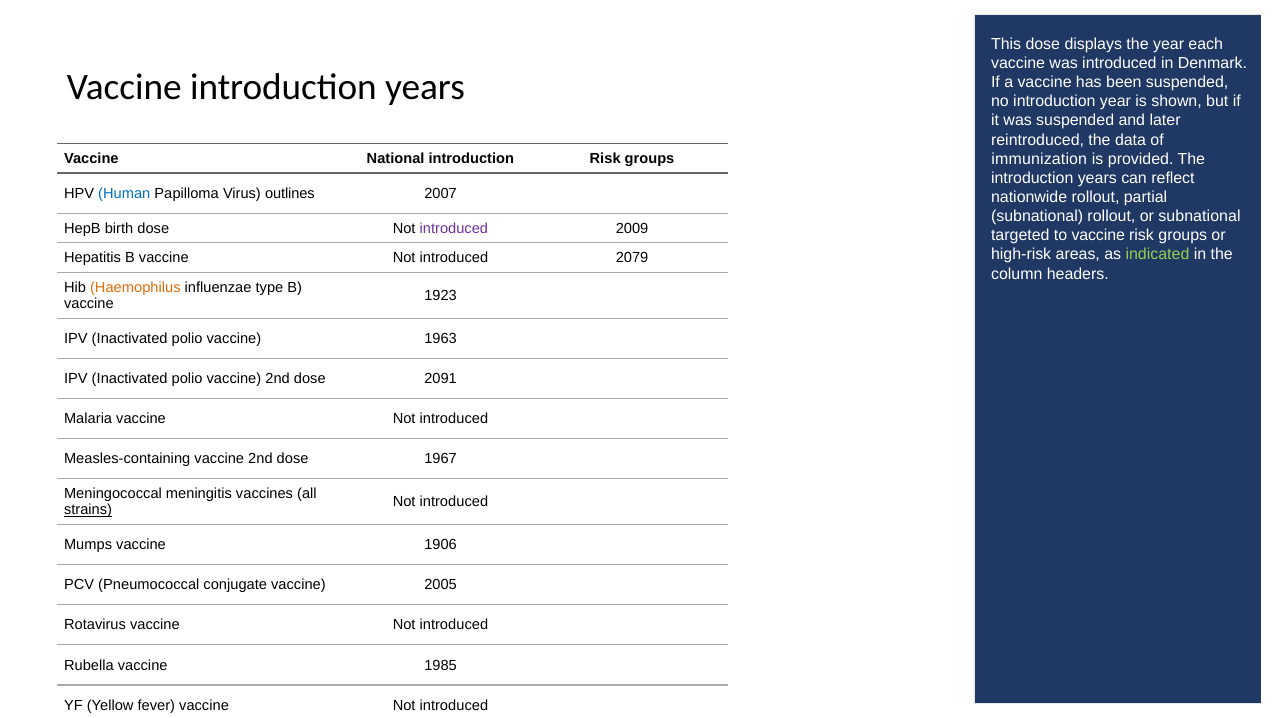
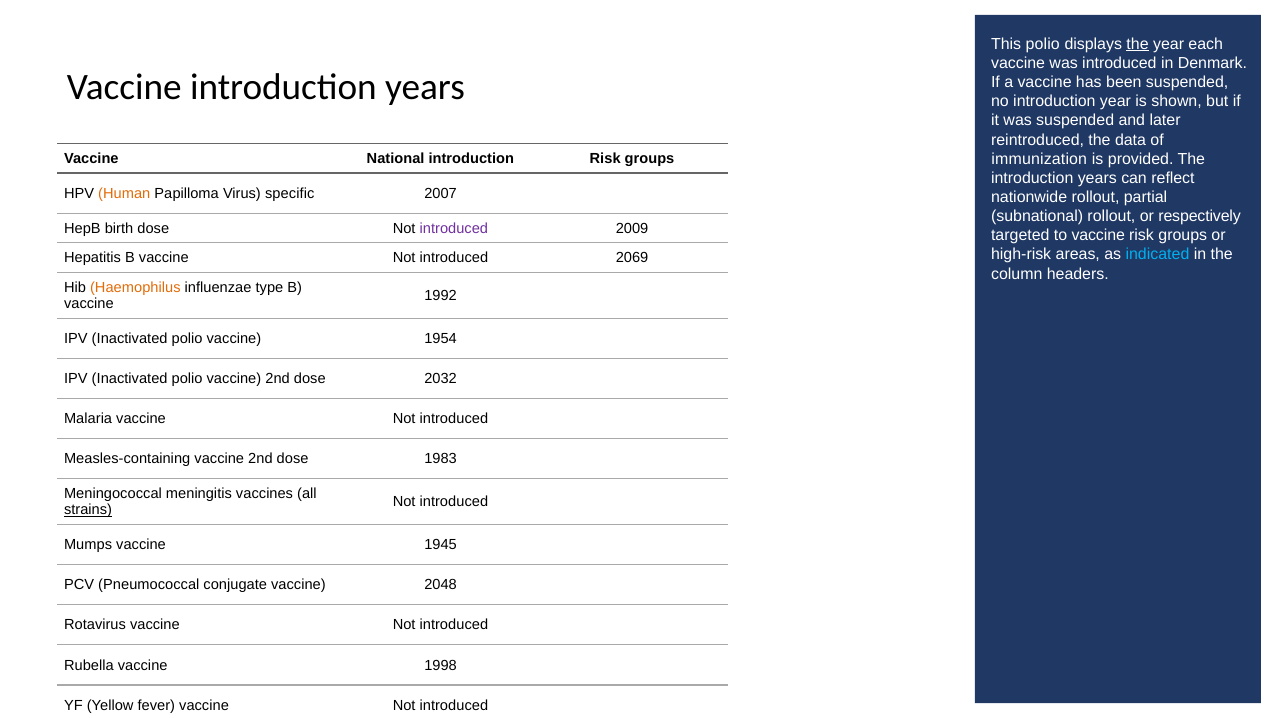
This dose: dose -> polio (1043, 44)
the underline: none -> present (1138, 44)
Human colour: blue -> orange (124, 194)
outlines: outlines -> specific (290, 194)
or subnational: subnational -> respectively (1200, 217)
indicated colour: light green -> light blue (1157, 255)
2079: 2079 -> 2069 (632, 258)
1923: 1923 -> 1992 (441, 296)
1963: 1963 -> 1954 (441, 339)
2091: 2091 -> 2032 (441, 379)
1967: 1967 -> 1983 (441, 459)
1906: 1906 -> 1945 (441, 545)
2005: 2005 -> 2048 (441, 585)
1985: 1985 -> 1998 (441, 666)
